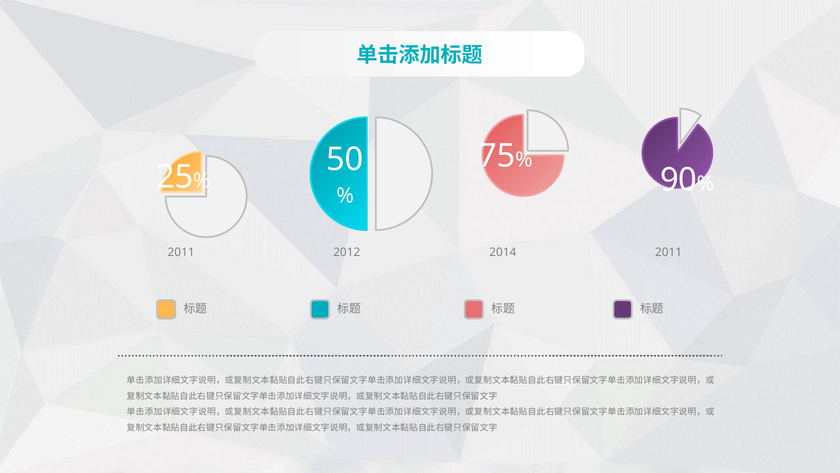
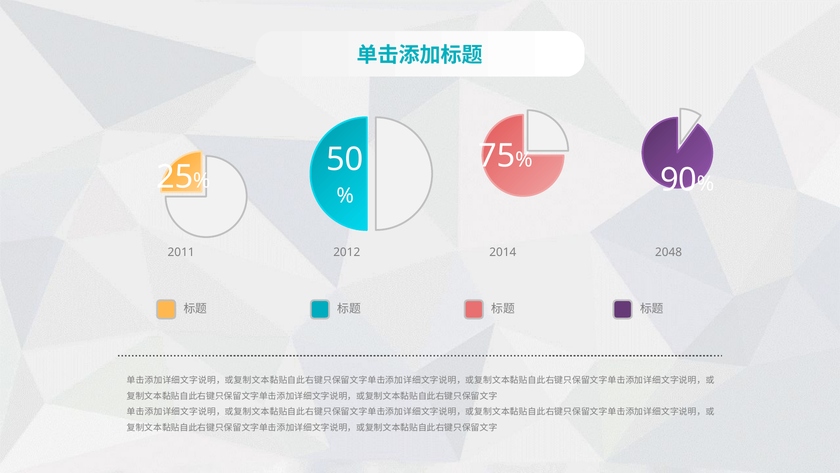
2014 2011: 2011 -> 2048 (669, 252)
